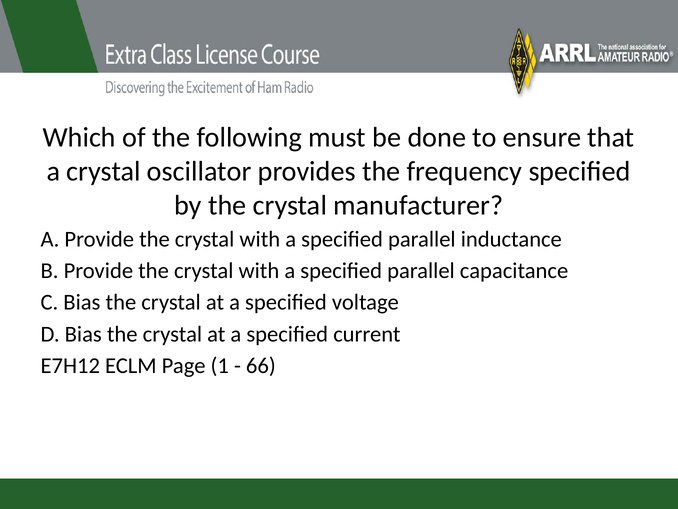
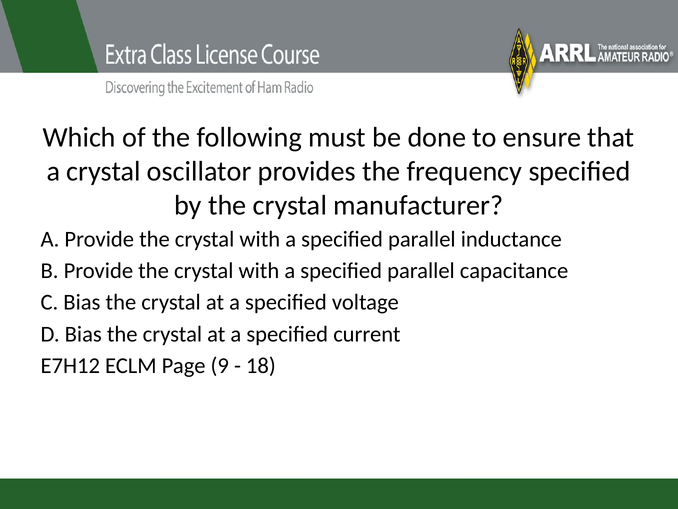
1: 1 -> 9 (220, 365)
66: 66 -> 18 (261, 365)
